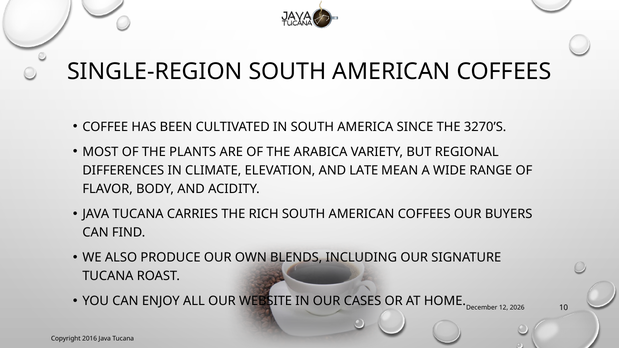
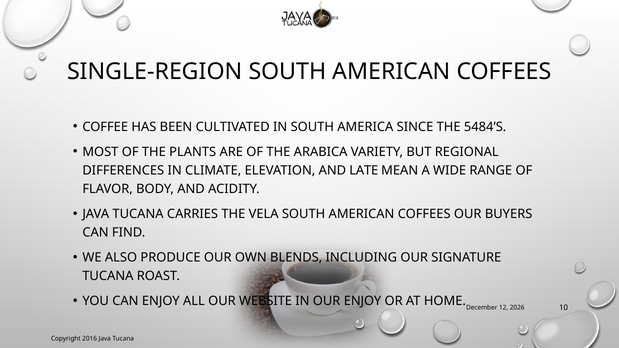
3270’S: 3270’S -> 5484’S (485, 127)
RICH: RICH -> VELA (264, 214)
OUR CASES: CASES -> ENJOY (363, 301)
